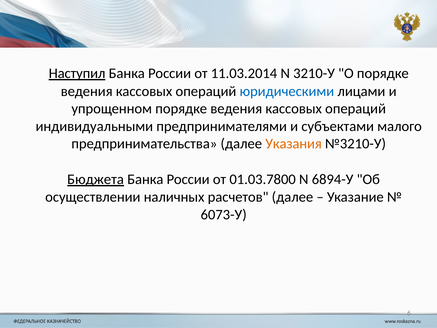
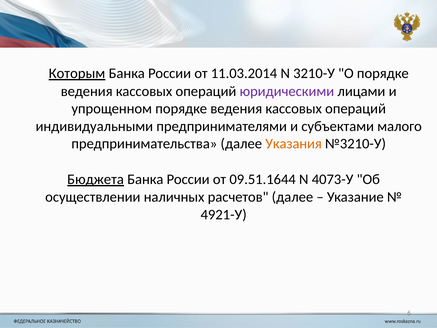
Наступил: Наступил -> Которым (77, 73)
юридическими colour: blue -> purple (287, 91)
01.03.7800: 01.03.7800 -> 09.51.1644 (263, 179)
6894-У: 6894-У -> 4073-У (333, 179)
6073-У: 6073-У -> 4921-У (224, 214)
